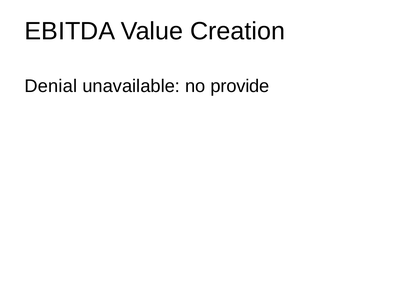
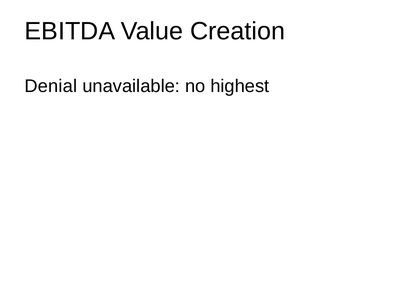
provide: provide -> highest (240, 86)
